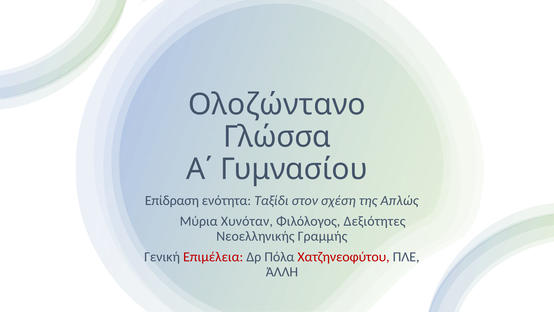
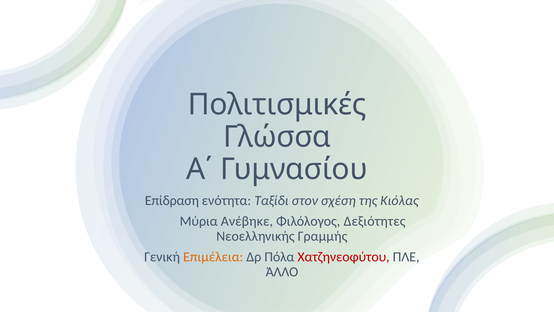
Ολοζώντανο: Ολοζώντανο -> Πολιτισμικές (277, 104)
Απλώς: Απλώς -> Κιόλας (400, 200)
Χυνόταν: Χυνόταν -> Ανέβηκε (247, 221)
Επιμέλεια colour: red -> orange (213, 257)
ΆΛΛΗ: ΆΛΛΗ -> ΆΛΛΟ (282, 272)
